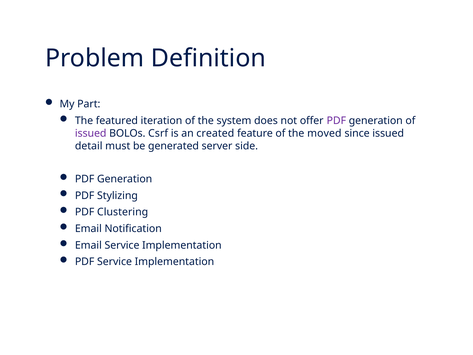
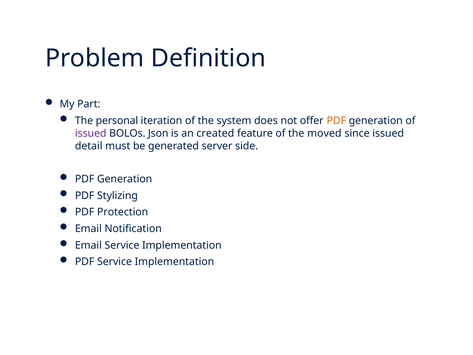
featured: featured -> personal (117, 121)
PDF colour: purple -> orange (336, 121)
Csrf: Csrf -> Json (158, 133)
Clustering: Clustering -> Protection (123, 212)
